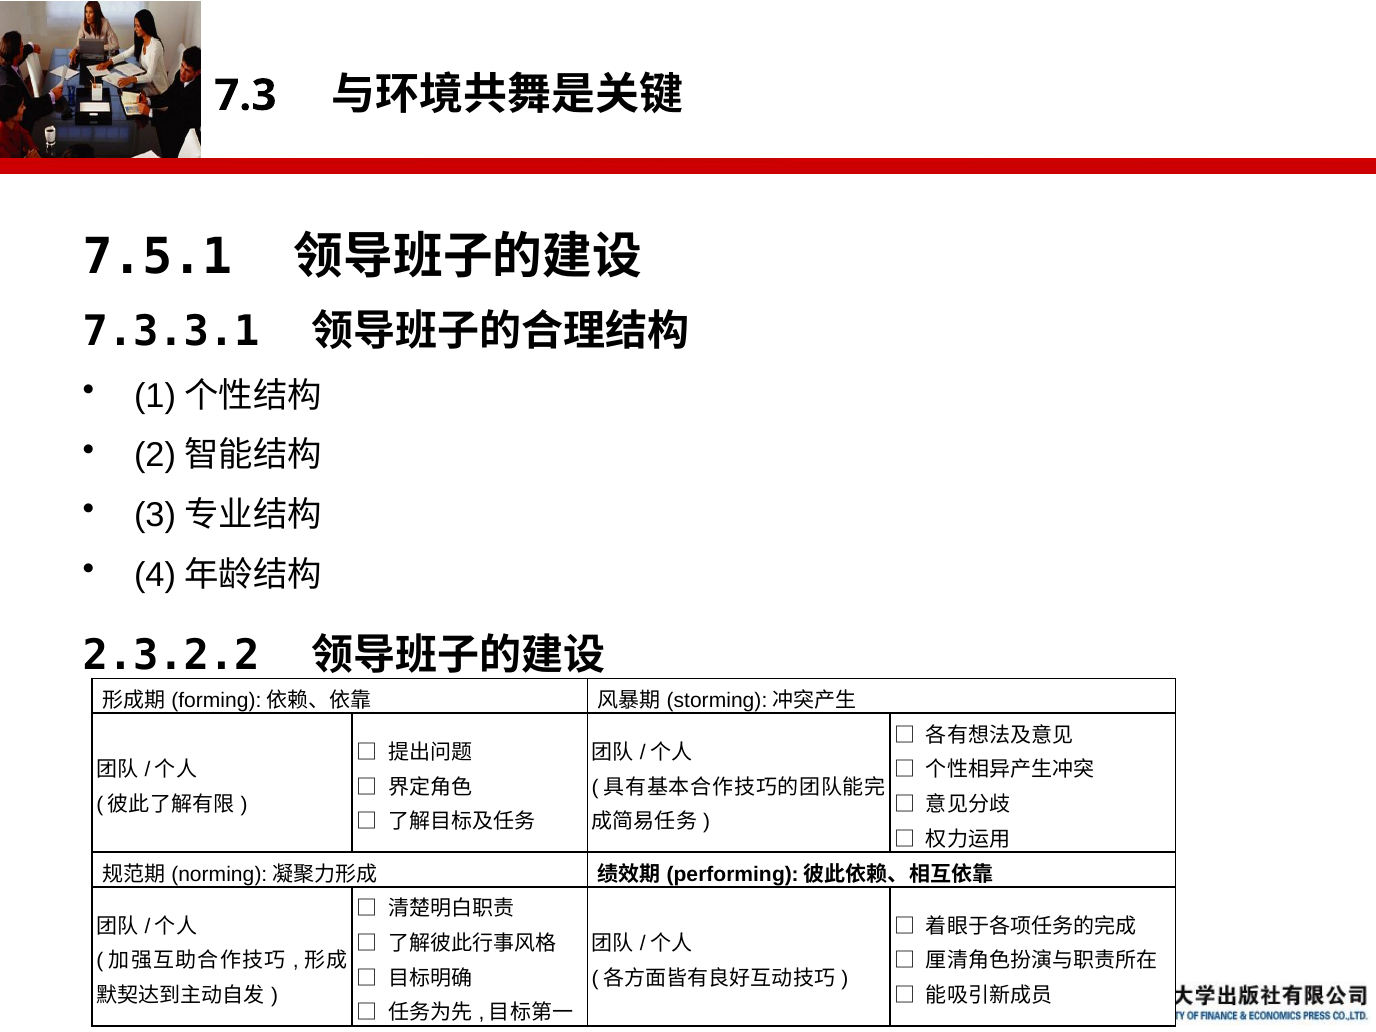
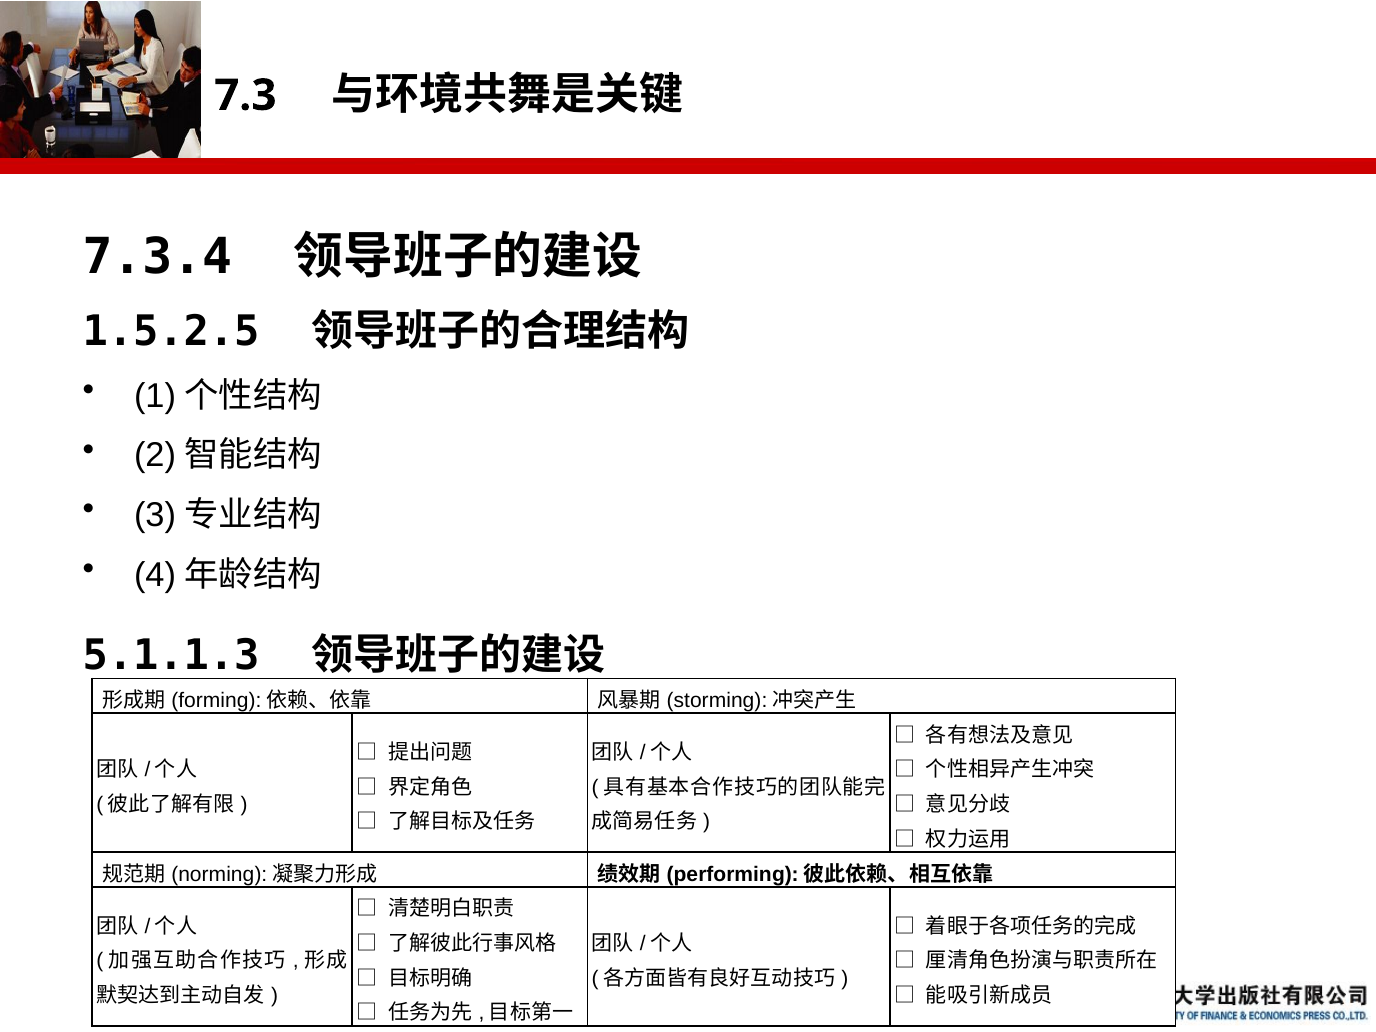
7.5.1: 7.5.1 -> 7.3.4 (157, 257)
7.3.3.1: 7.3.3.1 -> 1.5.2.5 (171, 332)
2.3.2.2: 2.3.2.2 -> 5.1.1.3 (171, 656)
